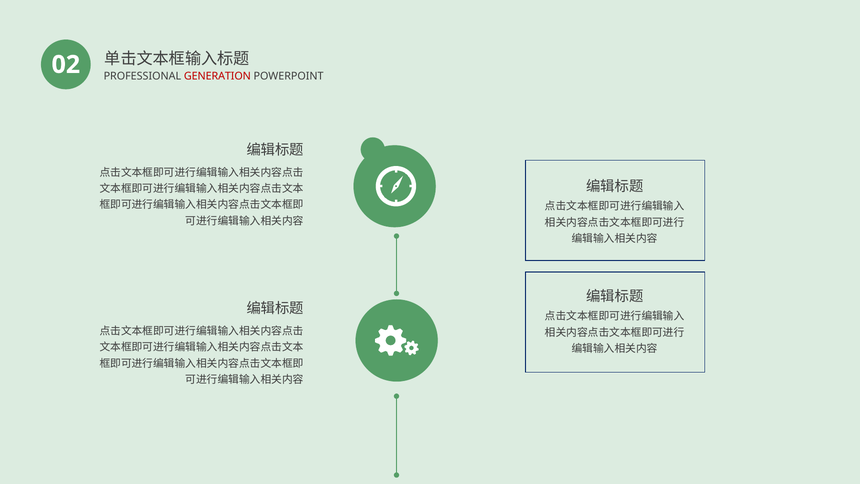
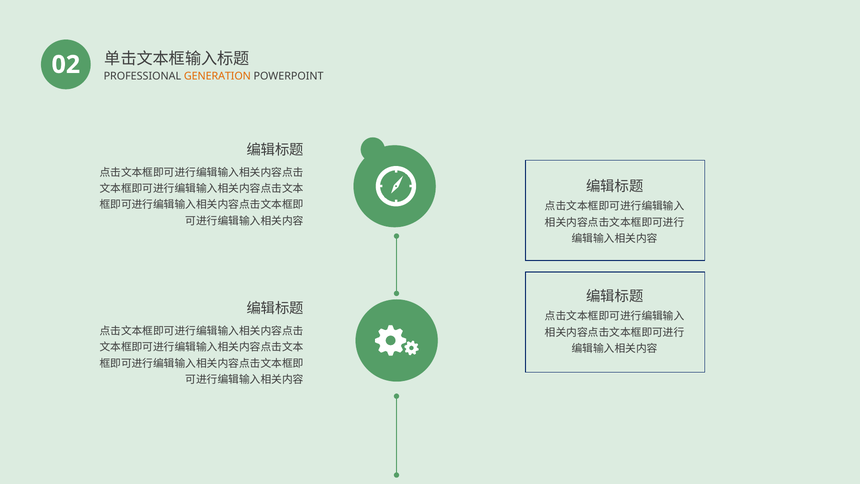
GENERATION colour: red -> orange (217, 76)
